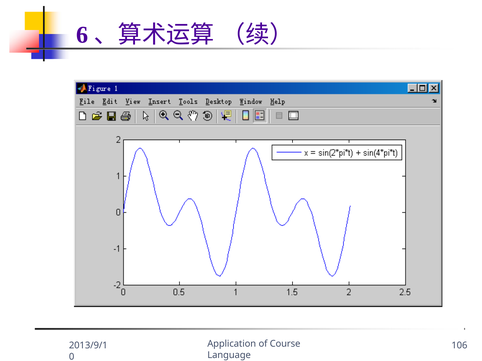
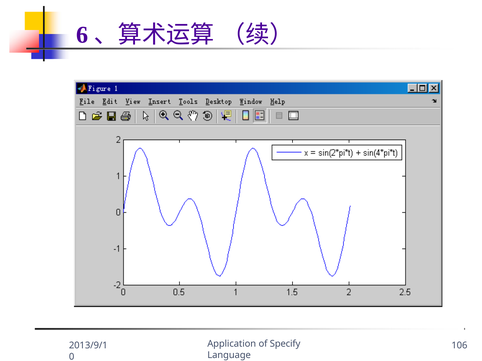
Course: Course -> Specify (285, 344)
